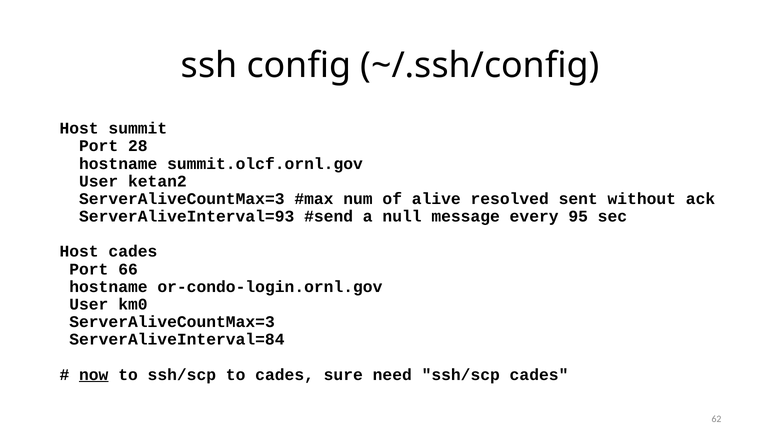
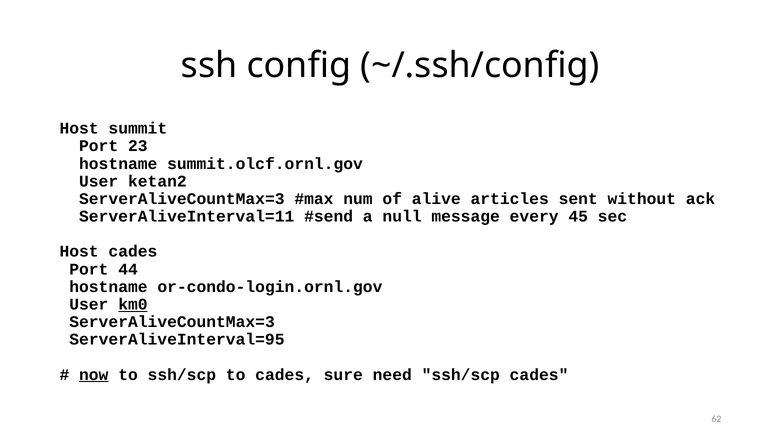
28: 28 -> 23 (138, 146)
resolved: resolved -> articles (510, 199)
ServerAliveInterval=93: ServerAliveInterval=93 -> ServerAliveInterval=11 (187, 217)
95: 95 -> 45 (578, 217)
66: 66 -> 44 (128, 269)
km0 underline: none -> present (133, 305)
ServerAliveInterval=84: ServerAliveInterval=84 -> ServerAliveInterval=95 (177, 340)
